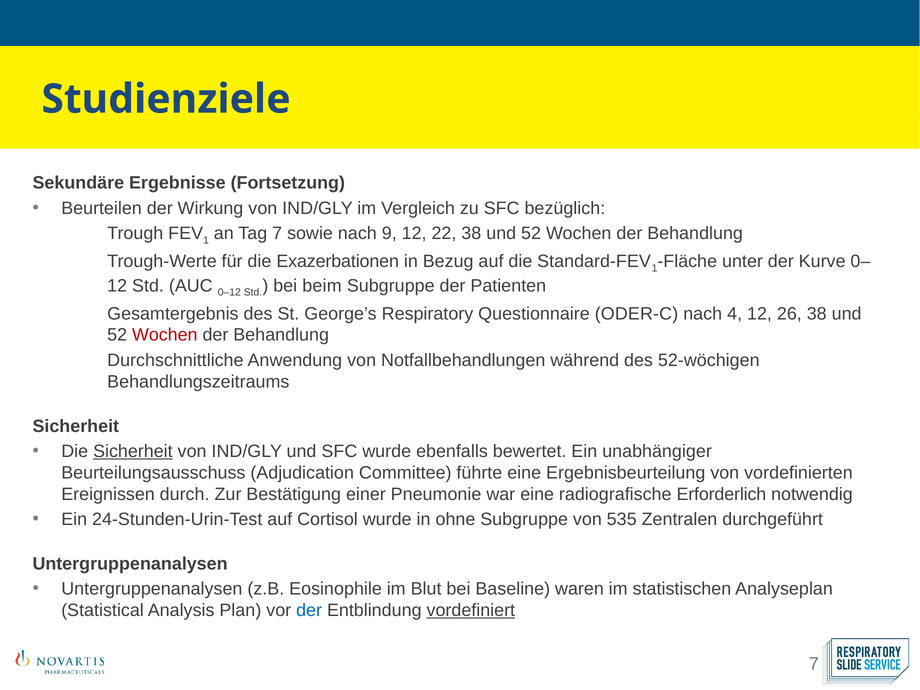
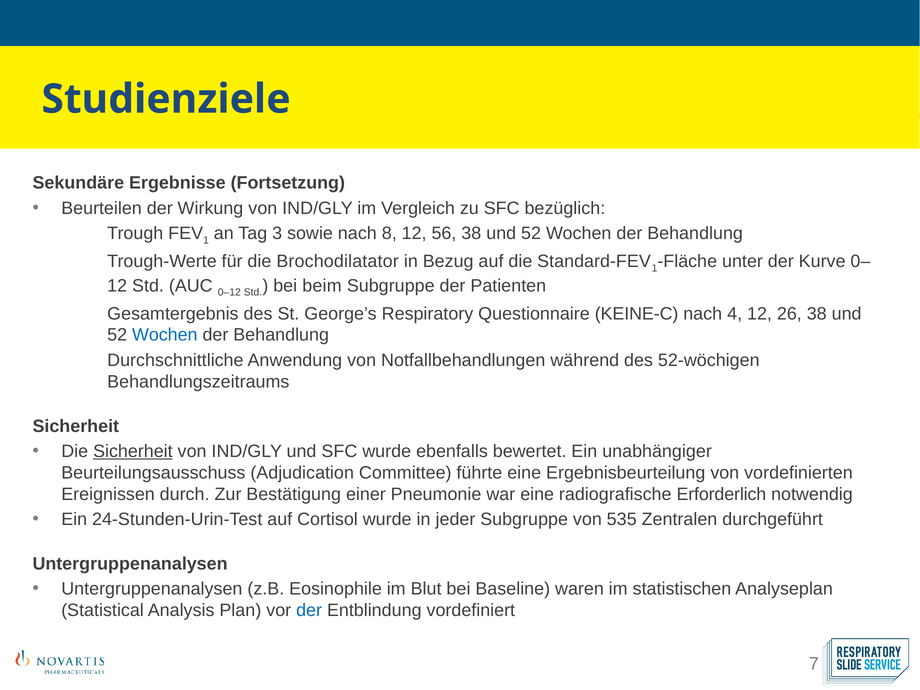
Tag 7: 7 -> 3 (277, 233)
9: 9 -> 8 (389, 233)
22: 22 -> 56 (444, 233)
Exazerbationen: Exazerbationen -> Brochodilatator (338, 261)
ODER-C: ODER-C -> KEINE-C (637, 314)
Wochen colour: red -> blue (165, 335)
ohne: ohne -> jeder (455, 519)
vordefiniert underline: present -> none (471, 610)
